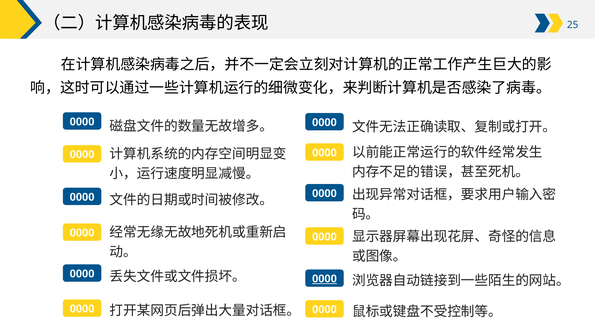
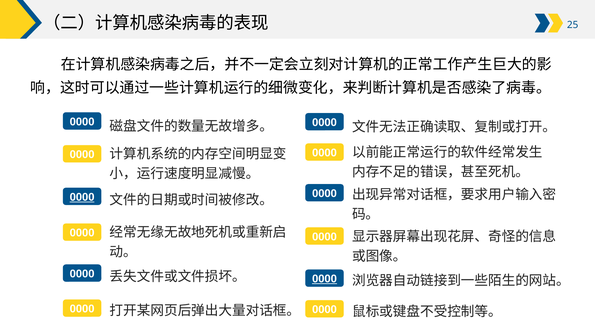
0000 underline: none -> present (82, 197)
